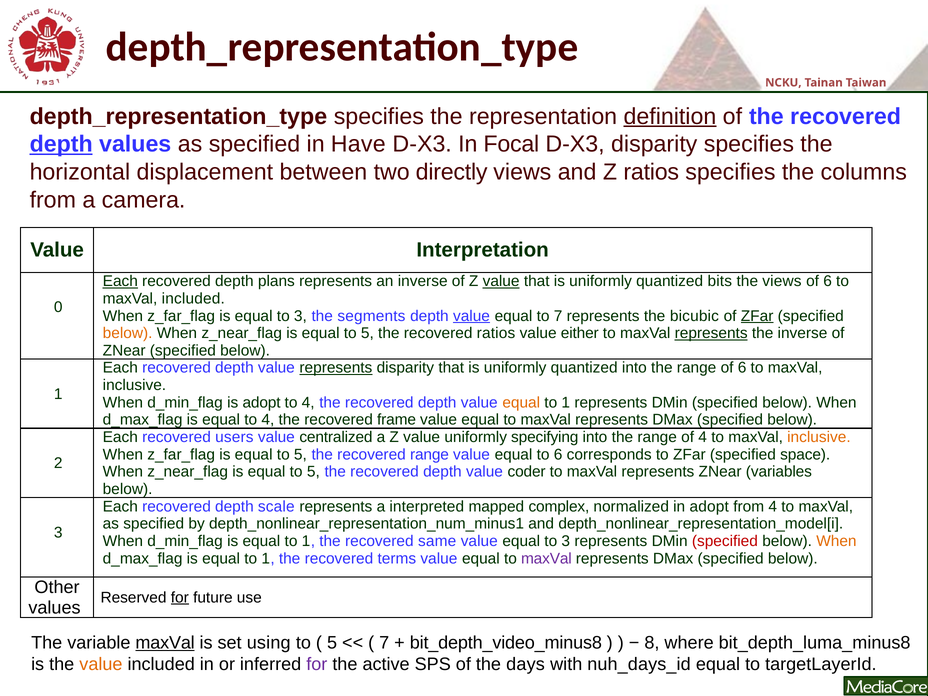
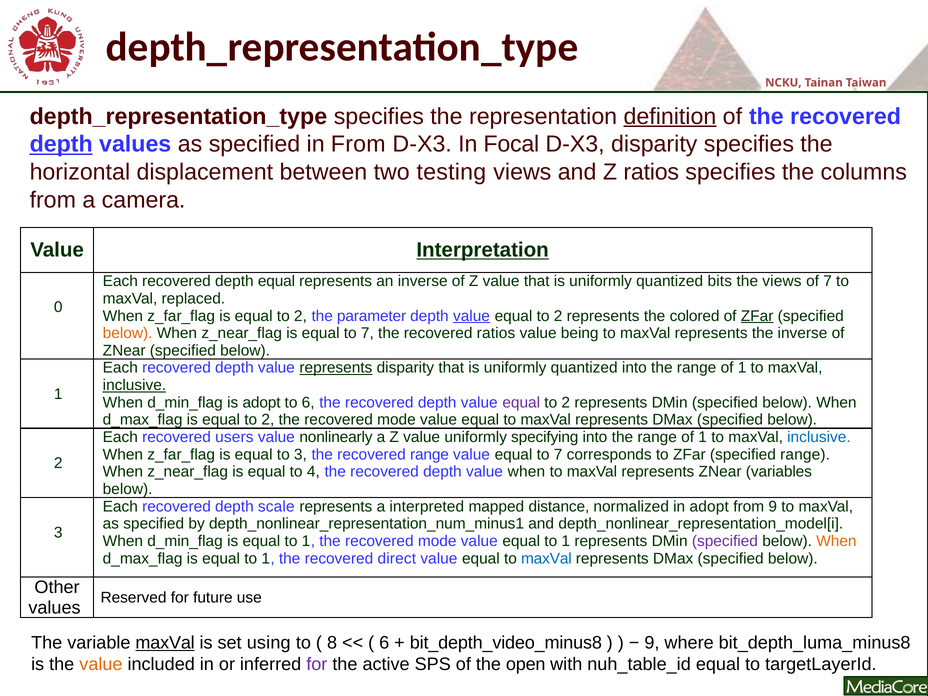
in Have: Have -> From (358, 144)
directly: directly -> testing (451, 172)
Interpretation underline: none -> present (483, 250)
Each underline: present -> none (120, 281)
depth plans: plans -> equal (276, 281)
value underline: present -> none (501, 281)
6: 6 -> 7 (828, 281)
maxVal included: included -> replaced (193, 299)
3: 3 -> 2 (300, 316)
segments: segments -> parameter (372, 316)
7: 7 -> 2 (558, 316)
bicubic: bicubic -> colored (695, 316)
5: 5 -> 7 (367, 333)
either: either -> being (580, 333)
represents underline: present -> none (711, 333)
6: 6 -> 1 (742, 368)
inclusive underline: none -> present (134, 385)
4: 4 -> 6 (308, 403)
equal colour: orange -> purple (521, 403)
1: 1 -> 2 (566, 403)
4: 4 -> 2 (268, 420)
frame: frame -> mode (396, 420)
centralized: centralized -> nonlinearly (336, 437)
4: 4 -> 1 (703, 437)
inclusive colour: orange -> blue (819, 437)
5: 5 -> 3 (300, 455)
value equal to 6: 6 -> 7 (558, 455)
specified space: space -> range (805, 455)
5: 5 -> 4 (313, 472)
value coder: coder -> when (526, 472)
complex: complex -> distance (559, 507)
from 4: 4 -> 9 (773, 507)
1 the recovered same: same -> mode (437, 541)
value equal to 3: 3 -> 1 (566, 541)
specified colour: red -> purple (725, 541)
terms: terms -> direct (397, 558)
maxVal colour: purple -> blue (546, 558)
for underline: present -> none (180, 597)
5: 5 -> 8 (332, 643)
7: 7 -> 6 (384, 643)
8: 8 -> 9 (652, 643)
days: days -> open (526, 664)
nuh_days_id: nuh_days_id -> nuh_table_id (639, 664)
